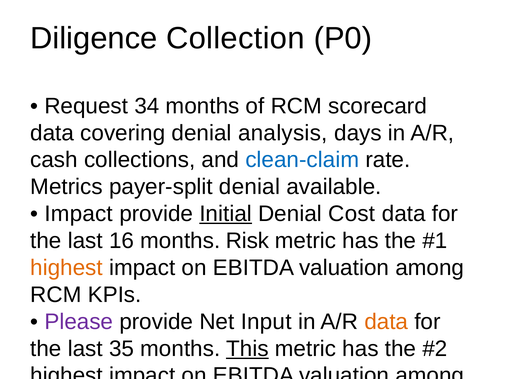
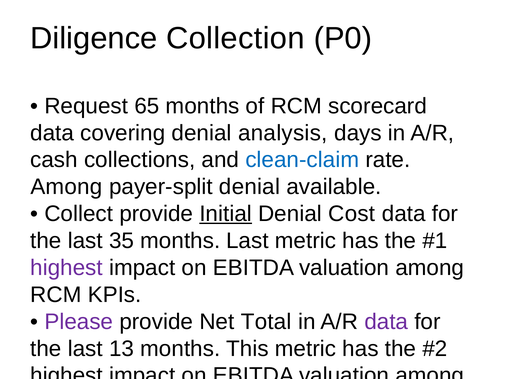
34: 34 -> 65 (147, 106)
Metrics: Metrics -> Among (66, 187)
Impact: Impact -> Collect (79, 214)
16: 16 -> 35 (122, 241)
months Risk: Risk -> Last (247, 241)
highest colour: orange -> purple (67, 268)
Input: Input -> Total (266, 322)
data colour: orange -> purple (386, 322)
35: 35 -> 13 (122, 349)
This underline: present -> none (247, 349)
